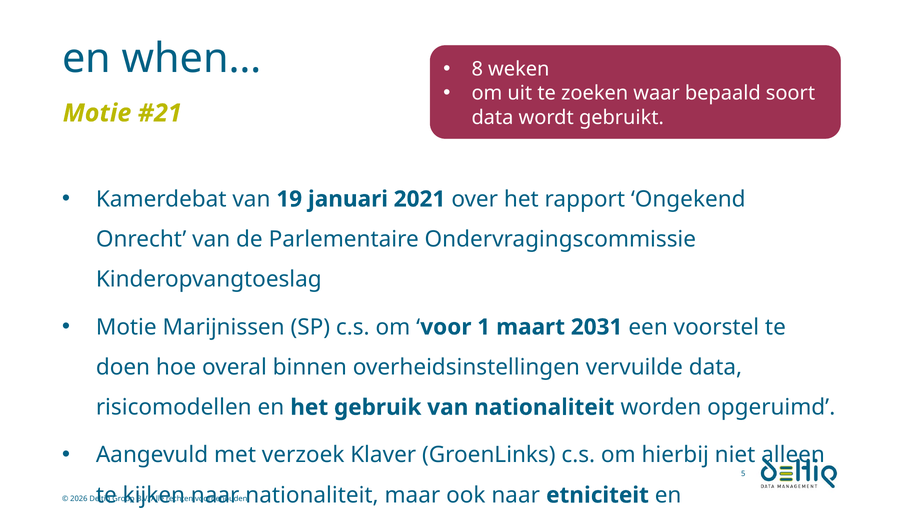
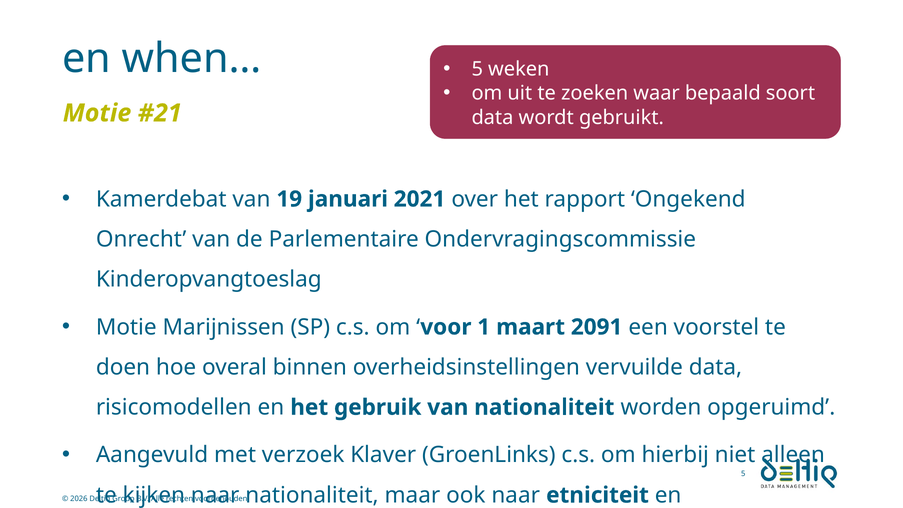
8: 8 -> 5 (477, 69)
2031: 2031 -> 2091 (597, 327)
